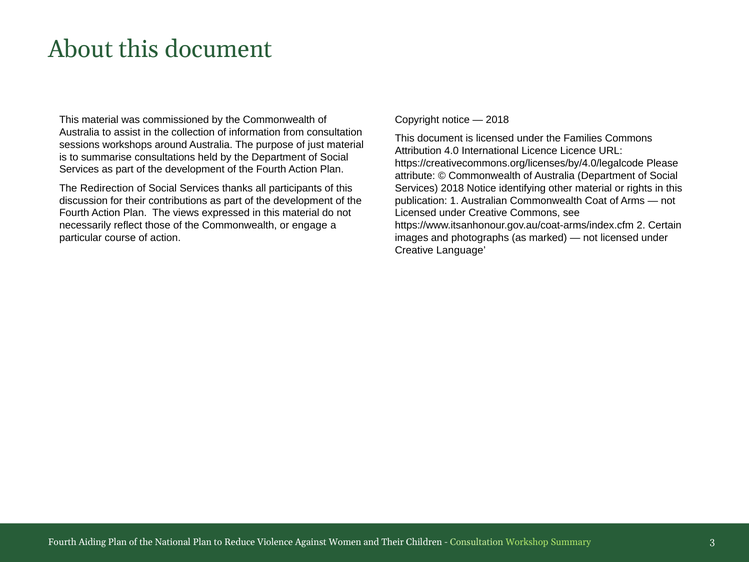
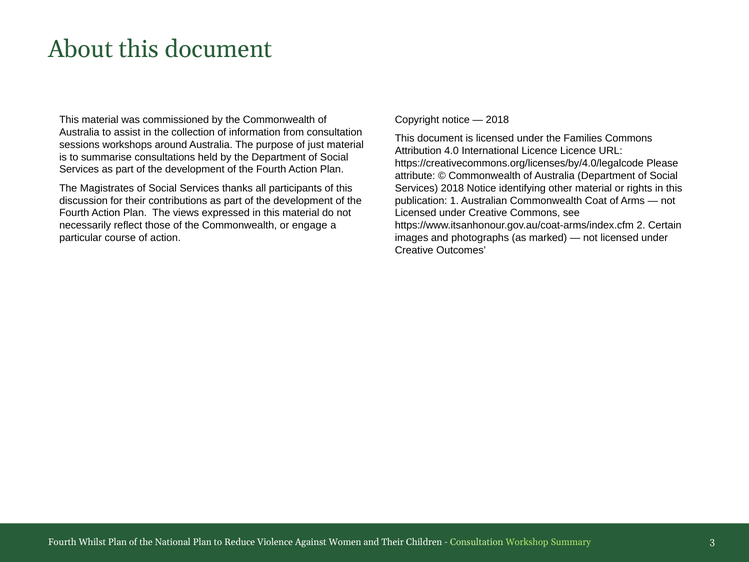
Redirection: Redirection -> Magistrates (107, 188)
Language: Language -> Outcomes (461, 250)
Aiding: Aiding -> Whilst (92, 542)
